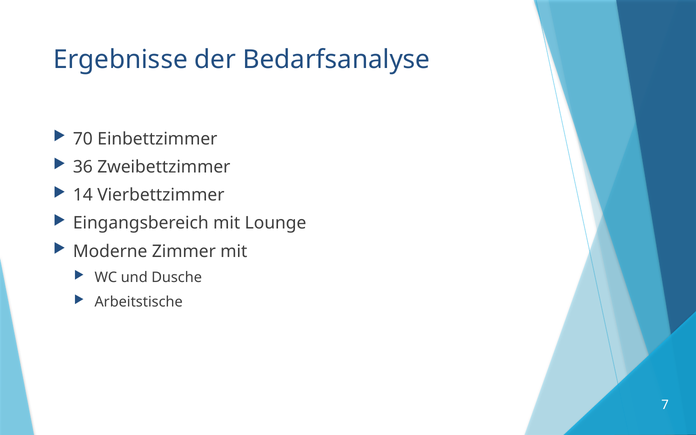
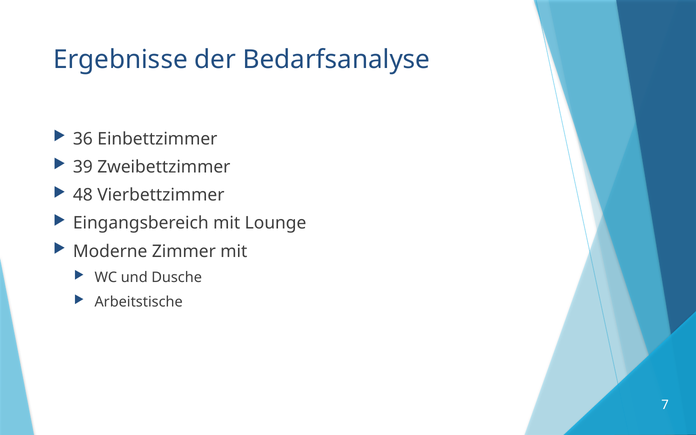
70: 70 -> 36 (83, 139)
36: 36 -> 39 (83, 167)
14: 14 -> 48 (83, 195)
